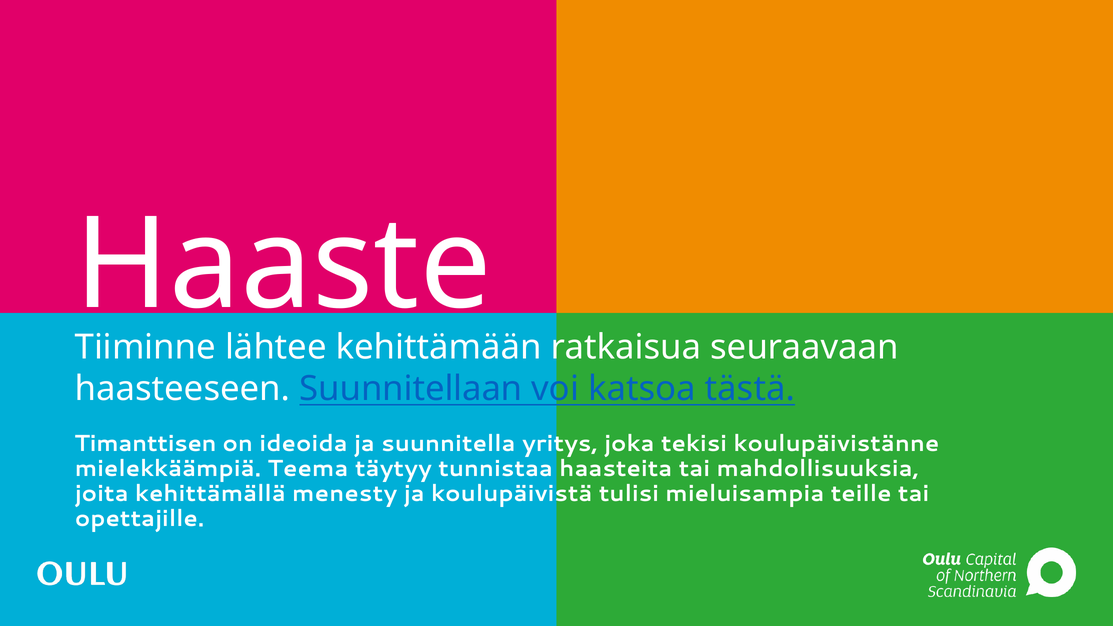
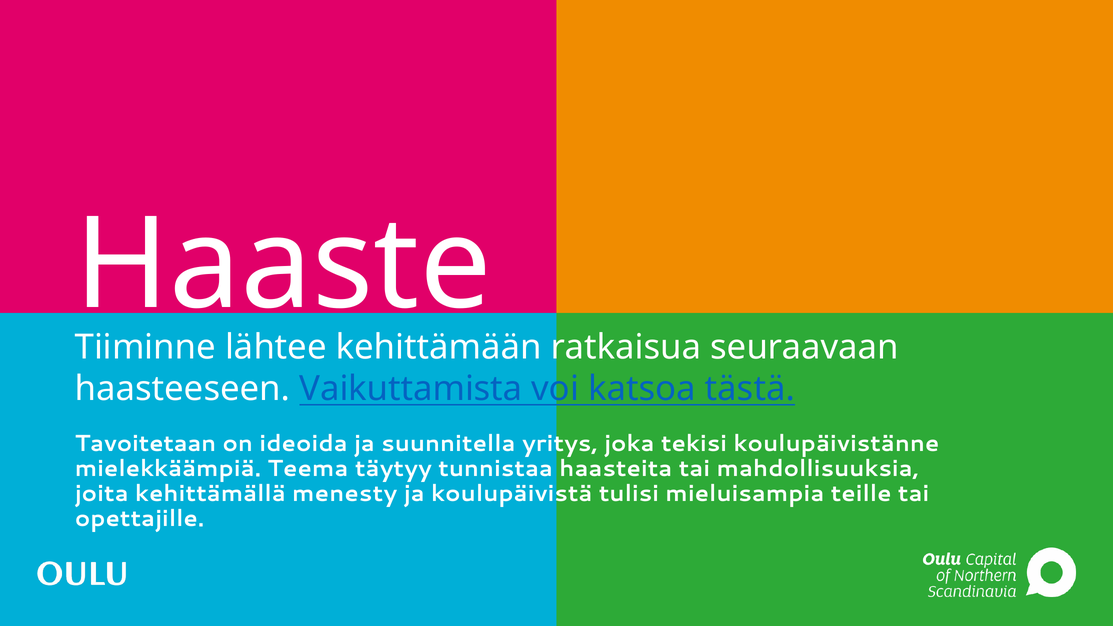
Suunnitellaan: Suunnitellaan -> Vaikuttamista (411, 389)
Timanttisen: Timanttisen -> Tavoitetaan (145, 443)
